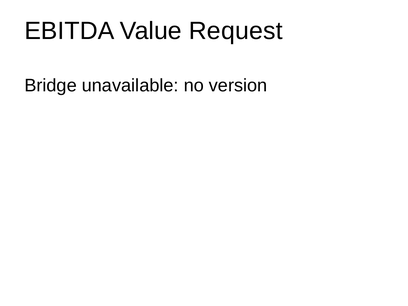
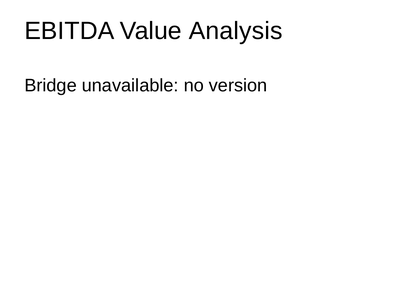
Request: Request -> Analysis (236, 31)
